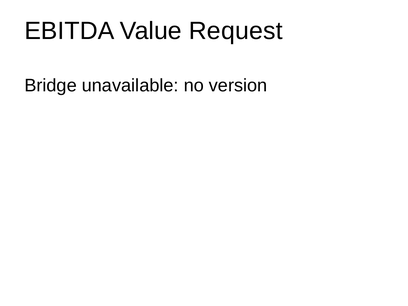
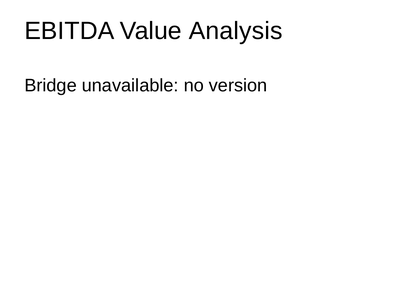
Request: Request -> Analysis (236, 31)
